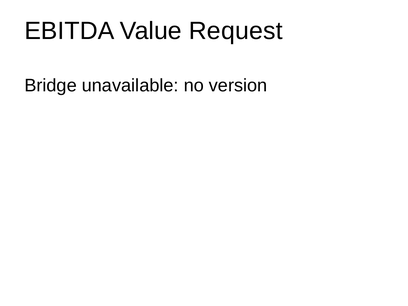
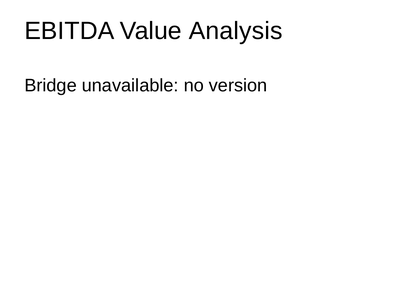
Request: Request -> Analysis (236, 31)
